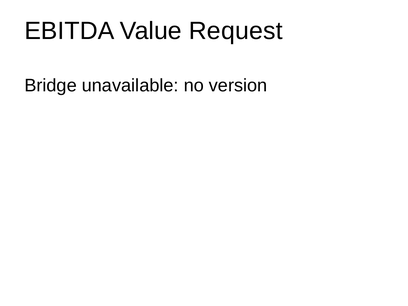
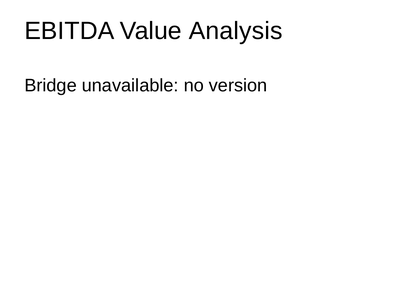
Request: Request -> Analysis (236, 31)
